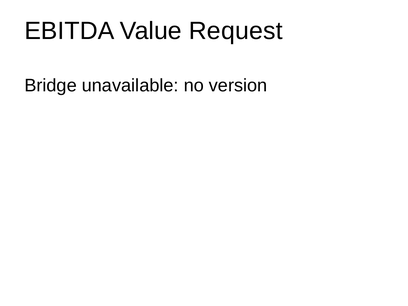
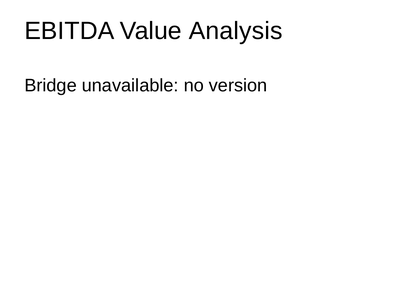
Request: Request -> Analysis (236, 31)
